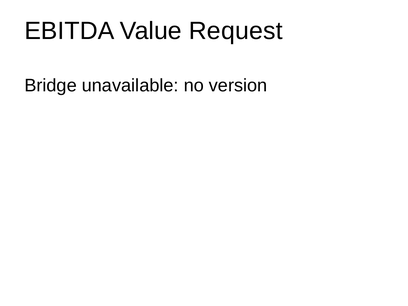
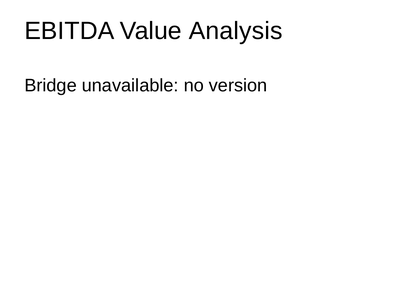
Request: Request -> Analysis (236, 31)
